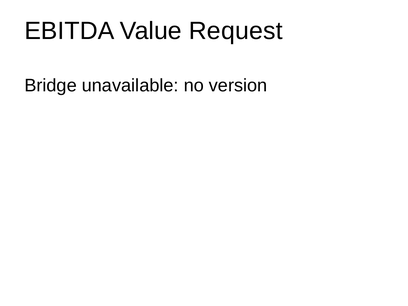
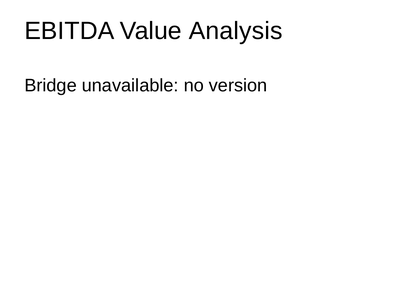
Request: Request -> Analysis (236, 31)
